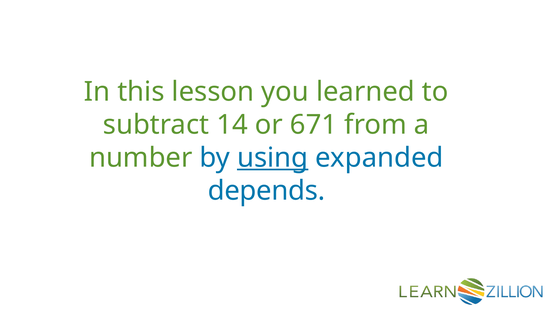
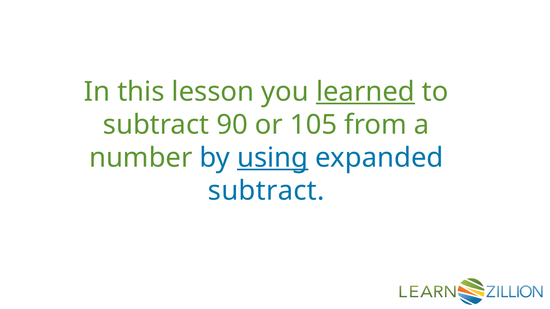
learned underline: none -> present (365, 92)
14: 14 -> 90 (232, 125)
671: 671 -> 105 (314, 125)
depends: depends -> subtract (266, 191)
